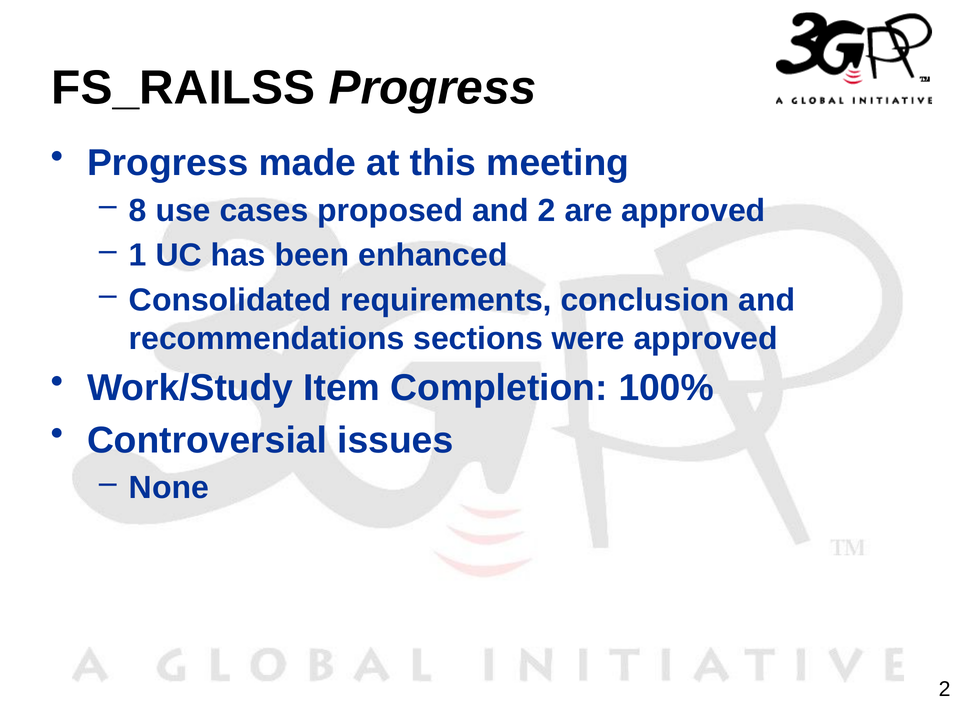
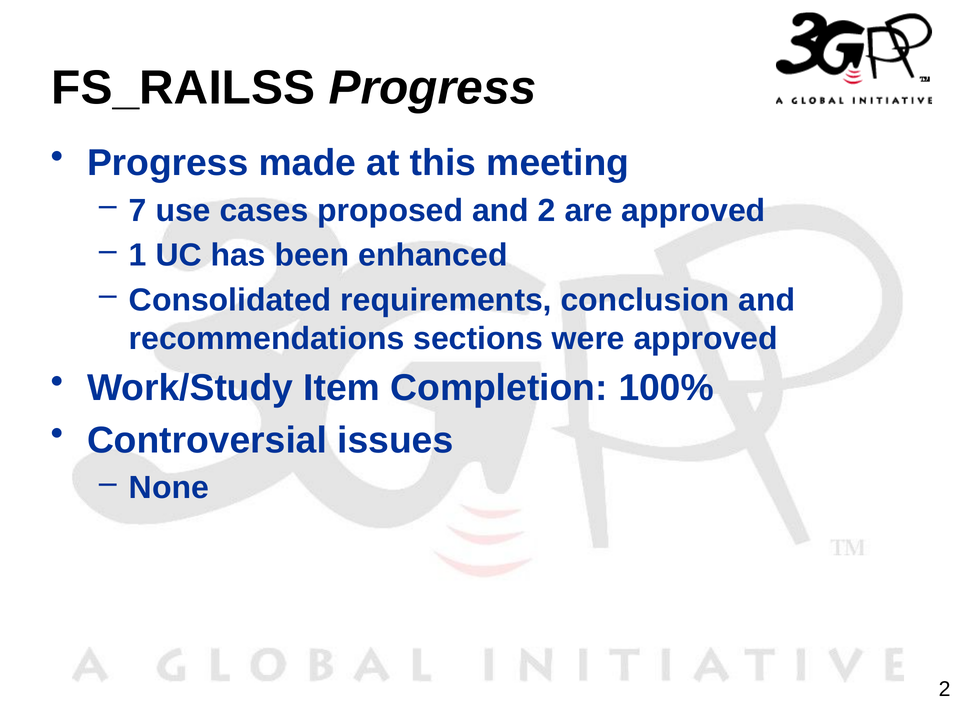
8: 8 -> 7 (138, 210)
